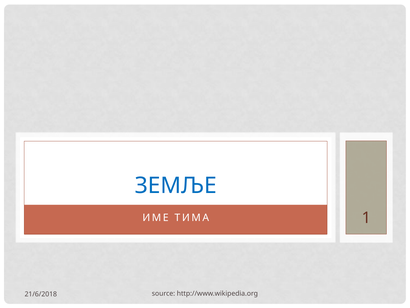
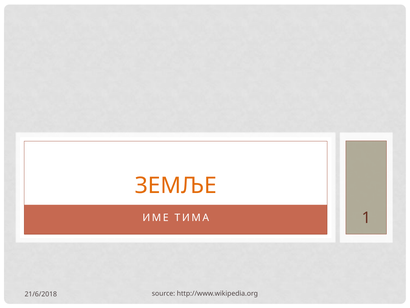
ЗЕМЉЕ colour: blue -> orange (176, 185)
